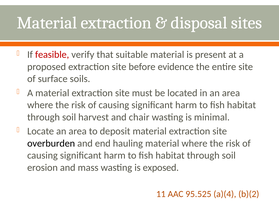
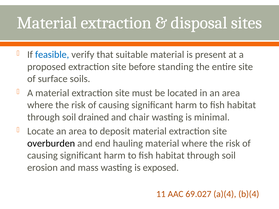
feasible colour: red -> blue (52, 55)
evidence: evidence -> standing (176, 67)
harvest: harvest -> drained (94, 117)
95.525: 95.525 -> 69.027 (198, 194)
b)(2: b)(2 -> b)(4 (249, 194)
